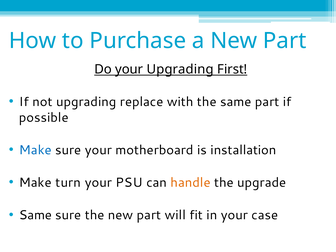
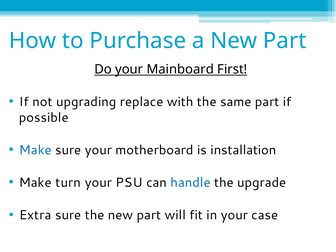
your Upgrading: Upgrading -> Mainboard (180, 69)
handle colour: orange -> blue (191, 183)
Same: Same -> Extra (35, 215)
